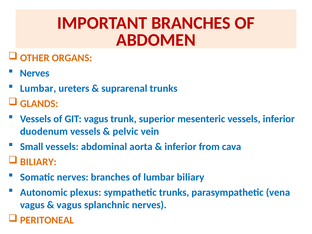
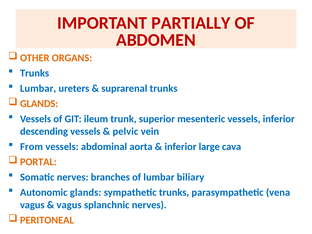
IMPORTANT BRANCHES: BRANCHES -> PARTIALLY (191, 23)
Nerves: Nerves -> Trunks (35, 73)
GIT vagus: vagus -> ileum (96, 119)
duodenum: duodenum -> descending (44, 131)
Small: Small -> From (32, 147)
from: from -> large (209, 147)
BILIARY: BILIARY -> PORTAL (38, 162)
Autonomic plexus: plexus -> glands (86, 192)
